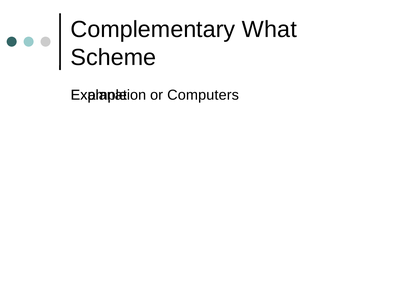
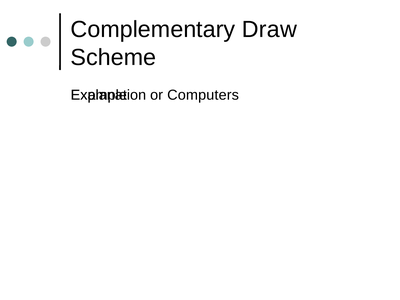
What: What -> Draw (269, 29)
